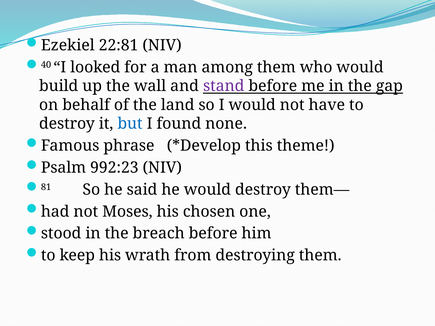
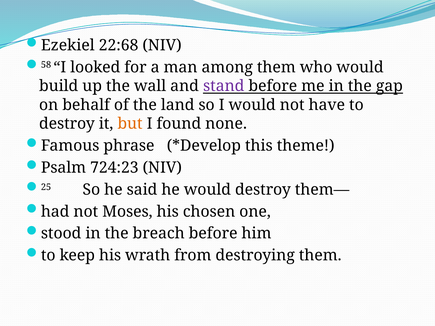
22:81: 22:81 -> 22:68 (119, 45)
40: 40 -> 58 (46, 65)
but colour: blue -> orange (130, 124)
992:23: 992:23 -> 724:23 (114, 168)
81: 81 -> 25 (46, 187)
